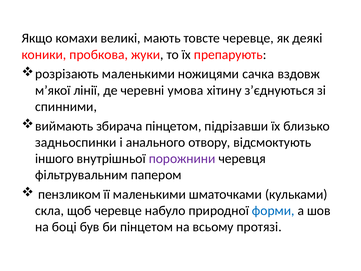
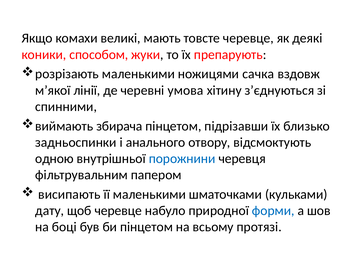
пробкова: пробкова -> способом (99, 54)
іншого: іншого -> одною (54, 158)
порожнини colour: purple -> blue (182, 158)
пензликом: пензликом -> висипають (69, 194)
скла: скла -> дату (50, 210)
